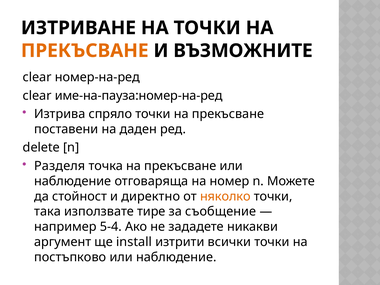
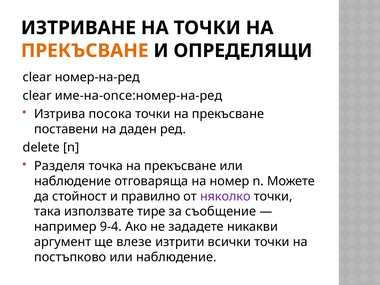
ВЪЗМОЖНИТЕ: ВЪЗМОЖНИТЕ -> ОПРЕДЕЛЯЩИ (243, 51)
име-на-пауза:номер-на-ред: име-на-пауза:номер-на-ред -> име-на-once:номер-на-ред (139, 96)
спряло: спряло -> посока (110, 114)
директно: директно -> правилно (151, 196)
няколко colour: orange -> purple (225, 196)
5-4: 5-4 -> 9-4 (111, 227)
install: install -> влезе (134, 242)
